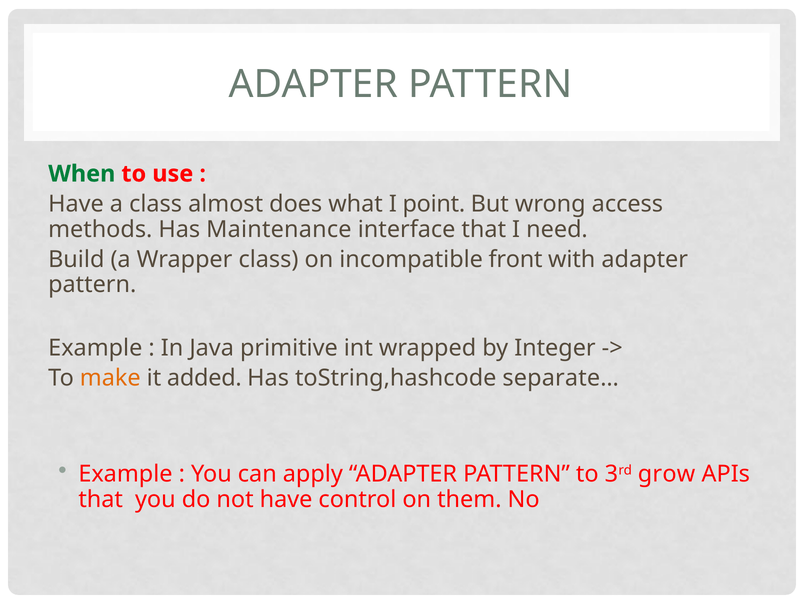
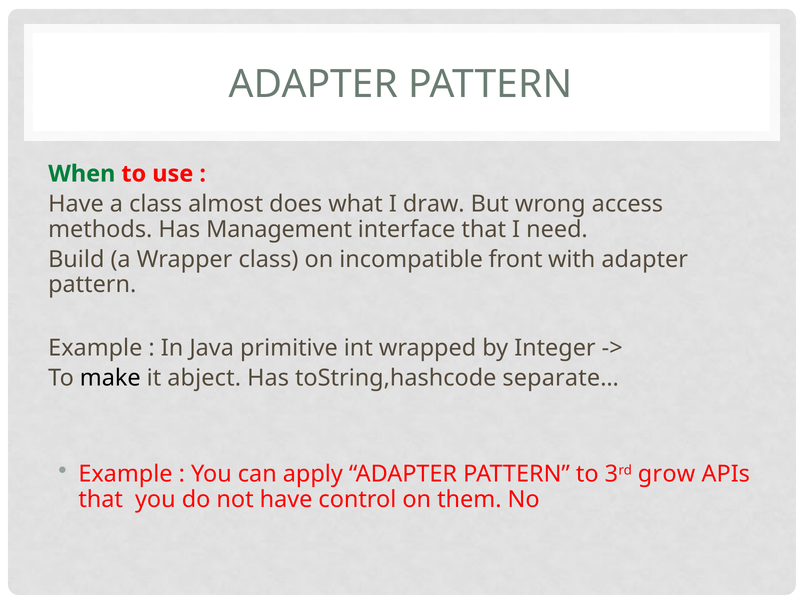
point: point -> draw (434, 204)
Maintenance: Maintenance -> Management (279, 229)
make colour: orange -> black (110, 378)
added: added -> abject (204, 378)
